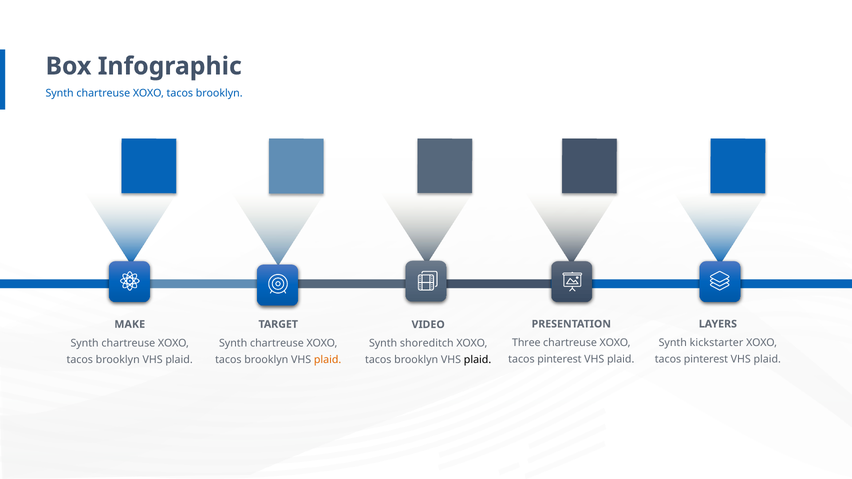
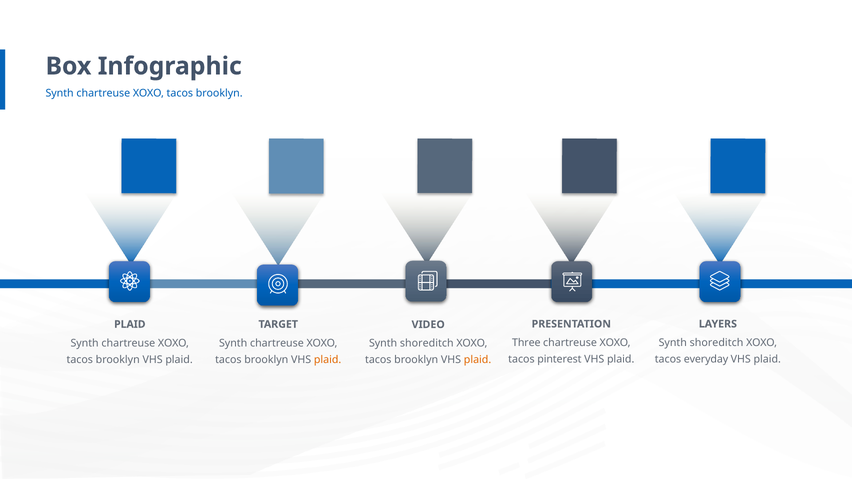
MAKE: MAKE -> PLAID (130, 324)
kickstarter: kickstarter -> shoreditch (717, 343)
pinterest: pinterest -> everyday (706, 359)
plaid colour: black -> orange (478, 360)
